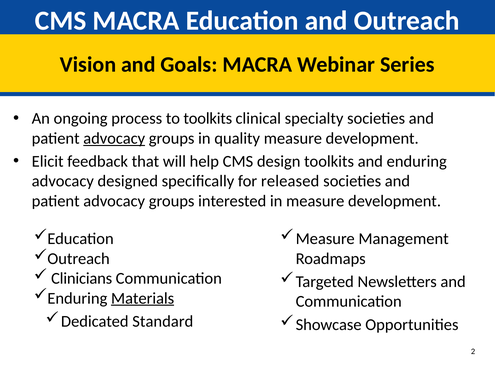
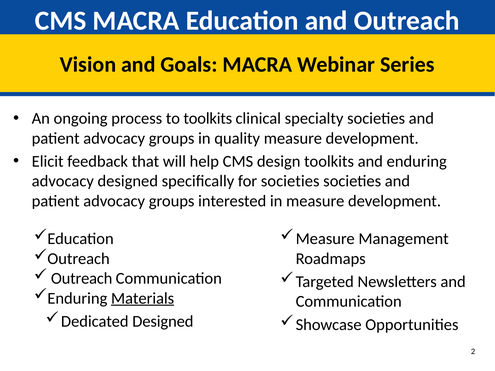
advocacy underline: present -> none (114, 138)
for released: released -> societies (290, 181)
Clinicians: Clinicians -> Outreach (82, 279)
Dedicated Standard: Standard -> Designed (163, 322)
